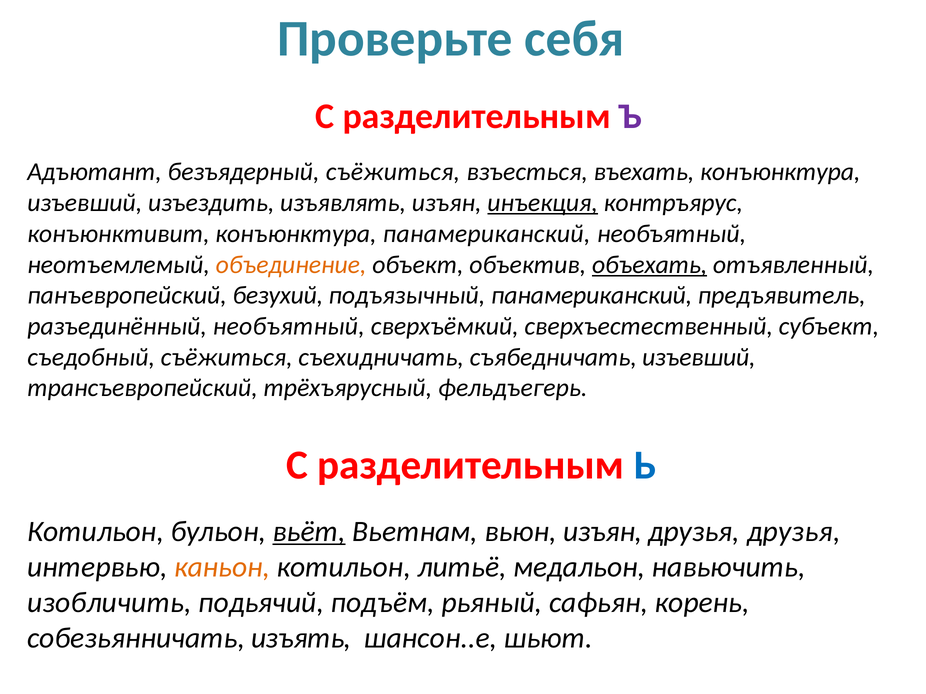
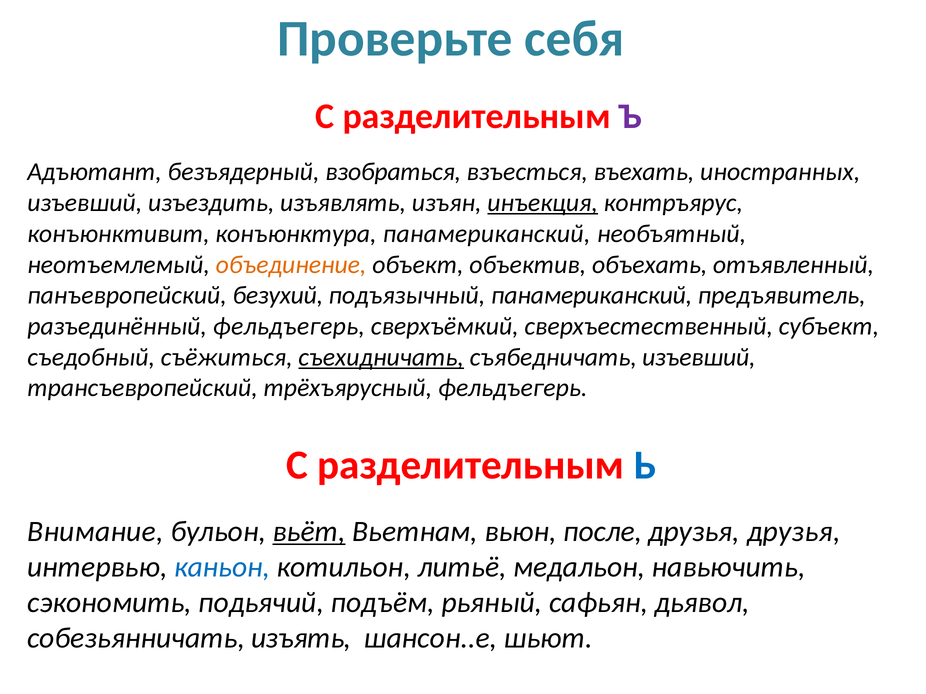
безъядерный съёжиться: съёжиться -> взобраться (393, 172)
въехать конъюнктура: конъюнктура -> иностранных (780, 172)
объехать underline: present -> none (650, 265)
разъединённый необъятный: необъятный -> фельдъегерь (289, 327)
съехидничать underline: none -> present (381, 357)
Котильон: Котильон -> Внимание (95, 532)
вьюн изъян: изъян -> после (603, 532)
каньон colour: orange -> blue (222, 567)
изобличить: изобличить -> сэкономить (110, 603)
корень: корень -> дьявол (702, 603)
